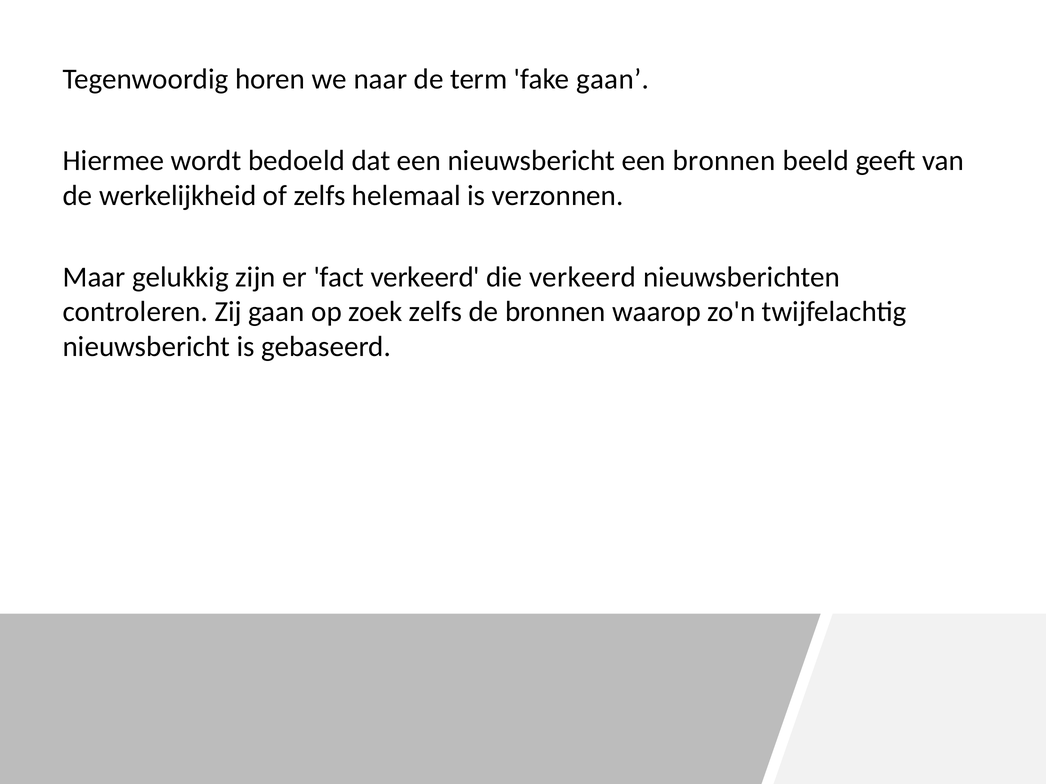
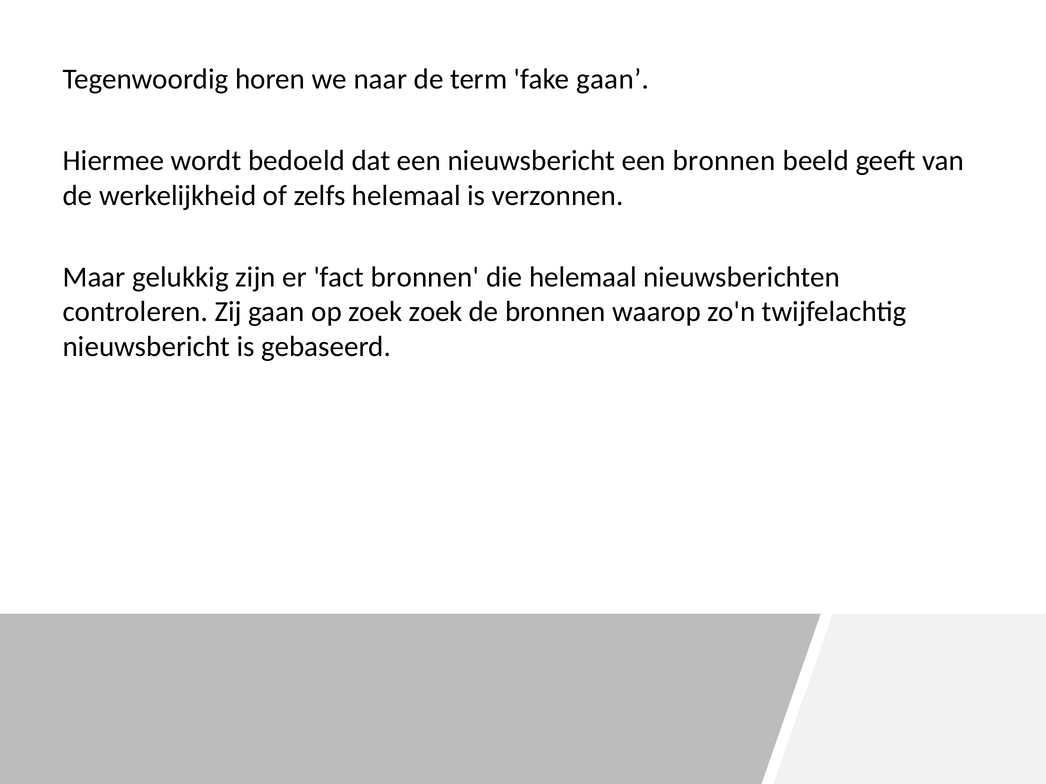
fact verkeerd: verkeerd -> bronnen (425, 277)
die verkeerd: verkeerd -> helemaal (583, 277)
zoek zelfs: zelfs -> zoek (436, 312)
